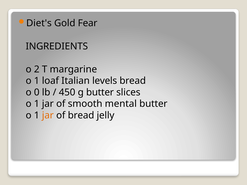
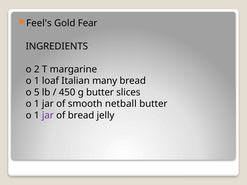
Diet's: Diet's -> Feel's (39, 23)
levels: levels -> many (105, 81)
0: 0 -> 5 (37, 92)
mental: mental -> netball (121, 104)
jar colour: orange -> purple (48, 115)
